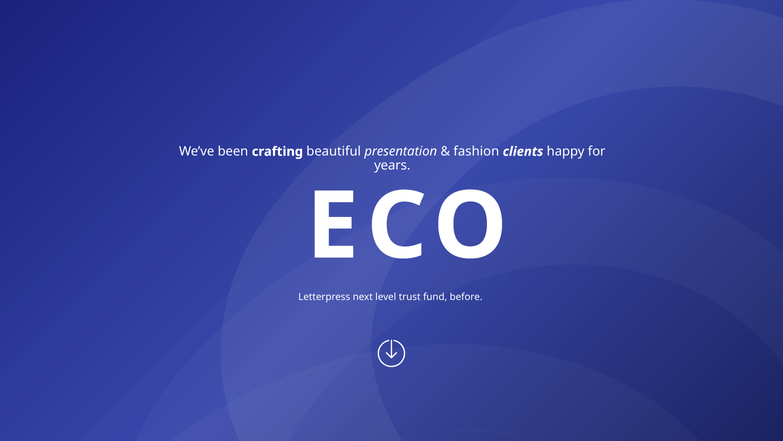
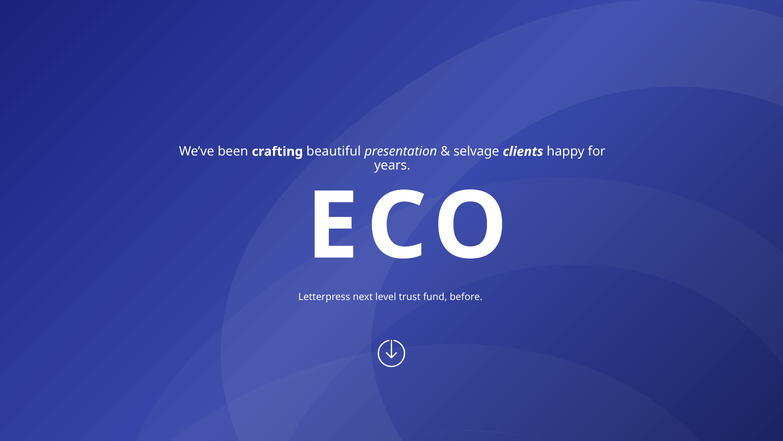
fashion: fashion -> selvage (476, 151)
